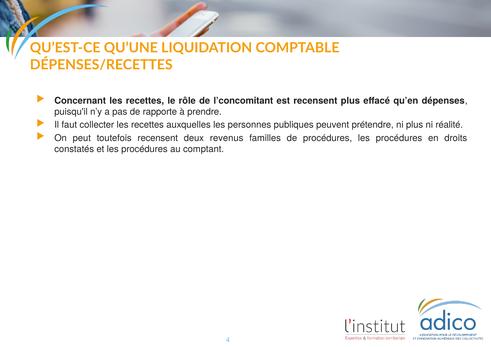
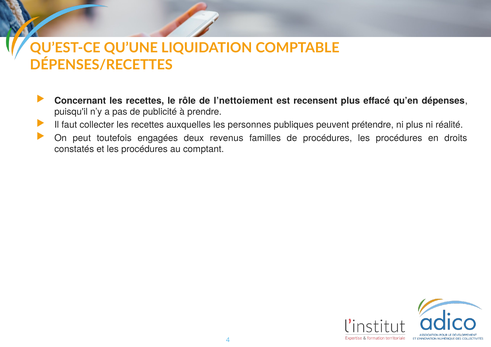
l’concomitant: l’concomitant -> l’nettoiement (243, 101)
rapporte: rapporte -> publicité (160, 112)
toutefois recensent: recensent -> engagées (158, 138)
